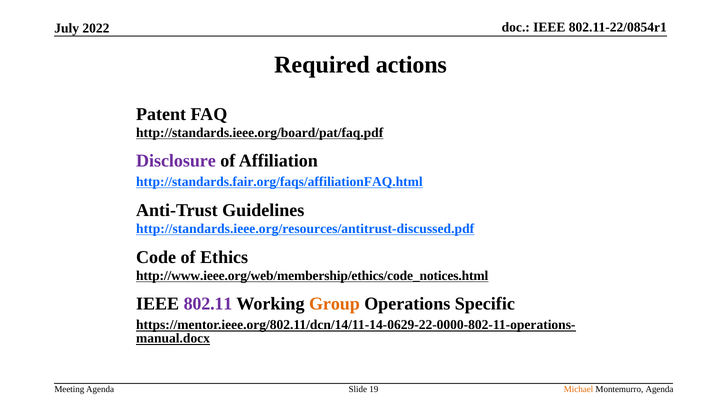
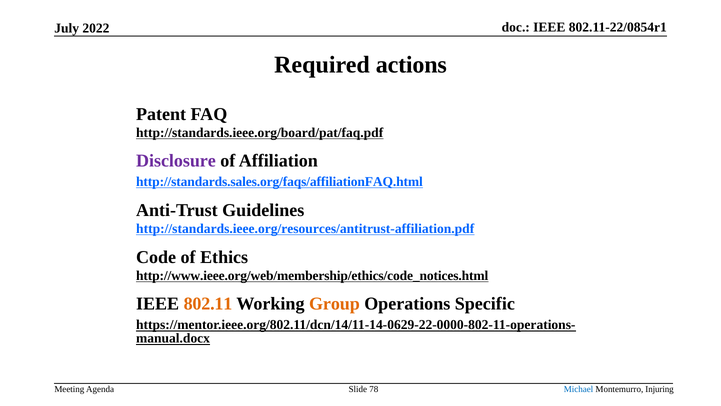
http://standards.fair.org/faqs/affiliationFAQ.html: http://standards.fair.org/faqs/affiliationFAQ.html -> http://standards.sales.org/faqs/affiliationFAQ.html (279, 182)
http://standards.ieee.org/resources/antitrust-discussed.pdf: http://standards.ieee.org/resources/antitrust-discussed.pdf -> http://standards.ieee.org/resources/antitrust-affiliation.pdf (305, 229)
802.11 colour: purple -> orange (208, 304)
19: 19 -> 78 (374, 389)
Michael colour: orange -> blue (579, 389)
Montemurro Agenda: Agenda -> Injuring (660, 389)
